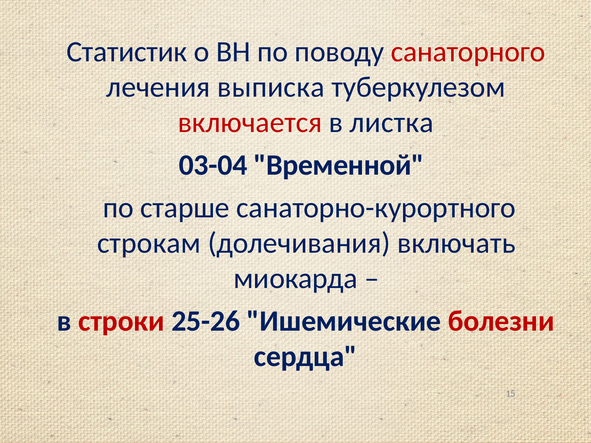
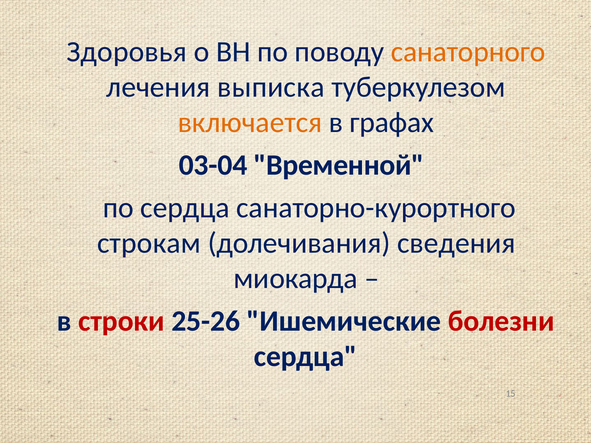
Статистик: Статистик -> Здоровья (127, 52)
санаторного colour: red -> orange (468, 52)
включается colour: red -> orange (250, 123)
листка: листка -> графах (392, 123)
по старше: старше -> сердца (185, 208)
включать: включать -> сведения (456, 243)
